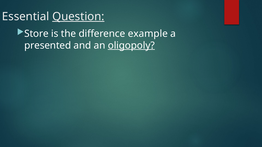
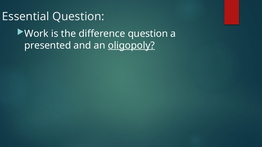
Question underline: present -> none (78, 17)
Store: Store -> Work (36, 34)
difference example: example -> question (148, 34)
